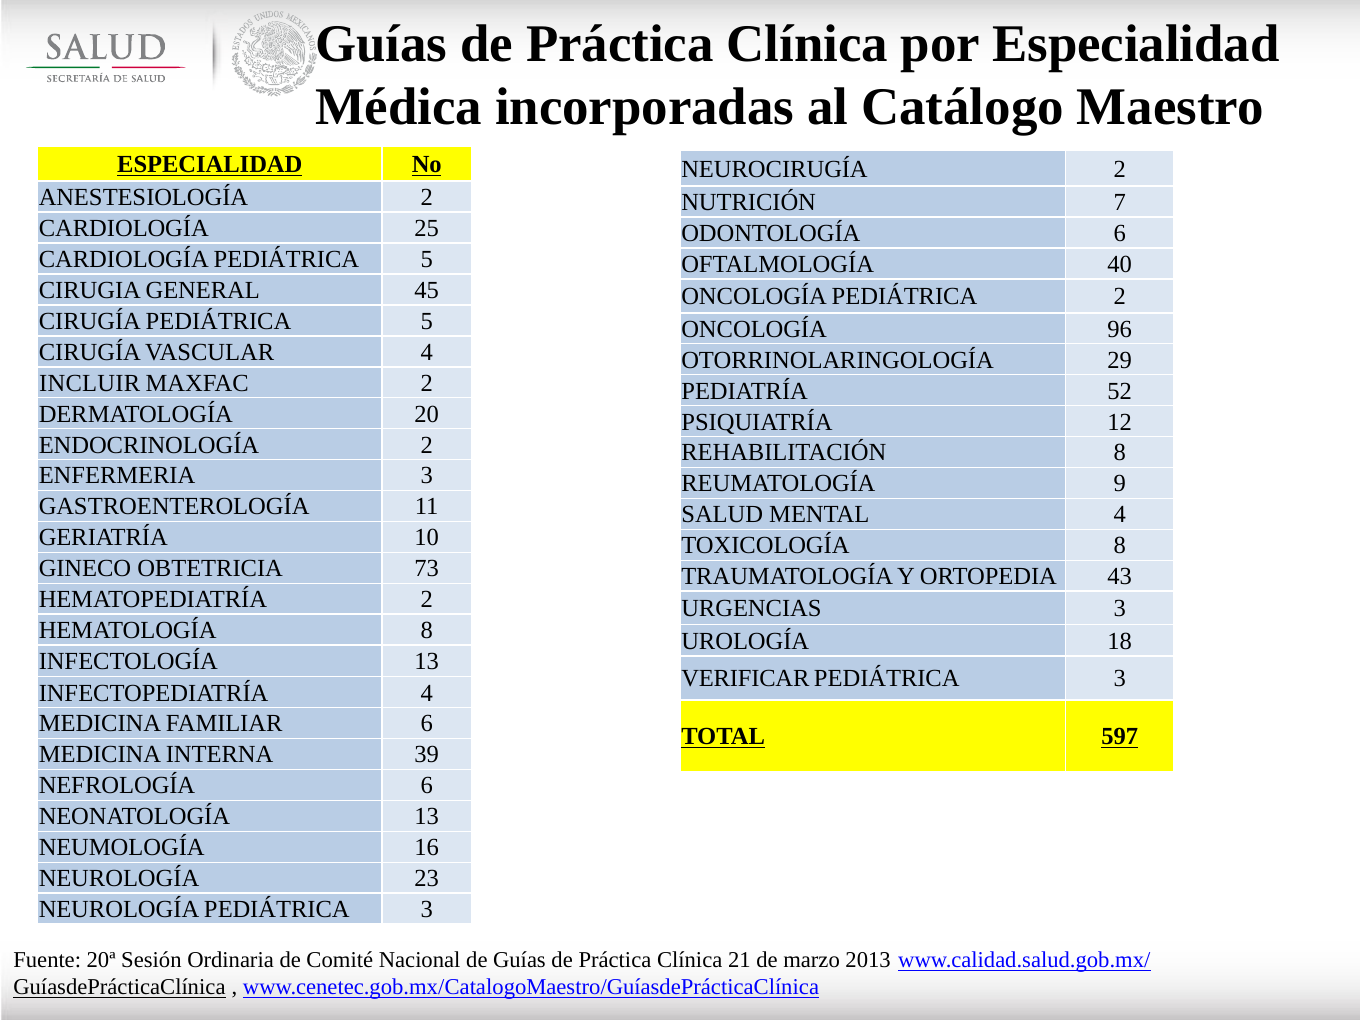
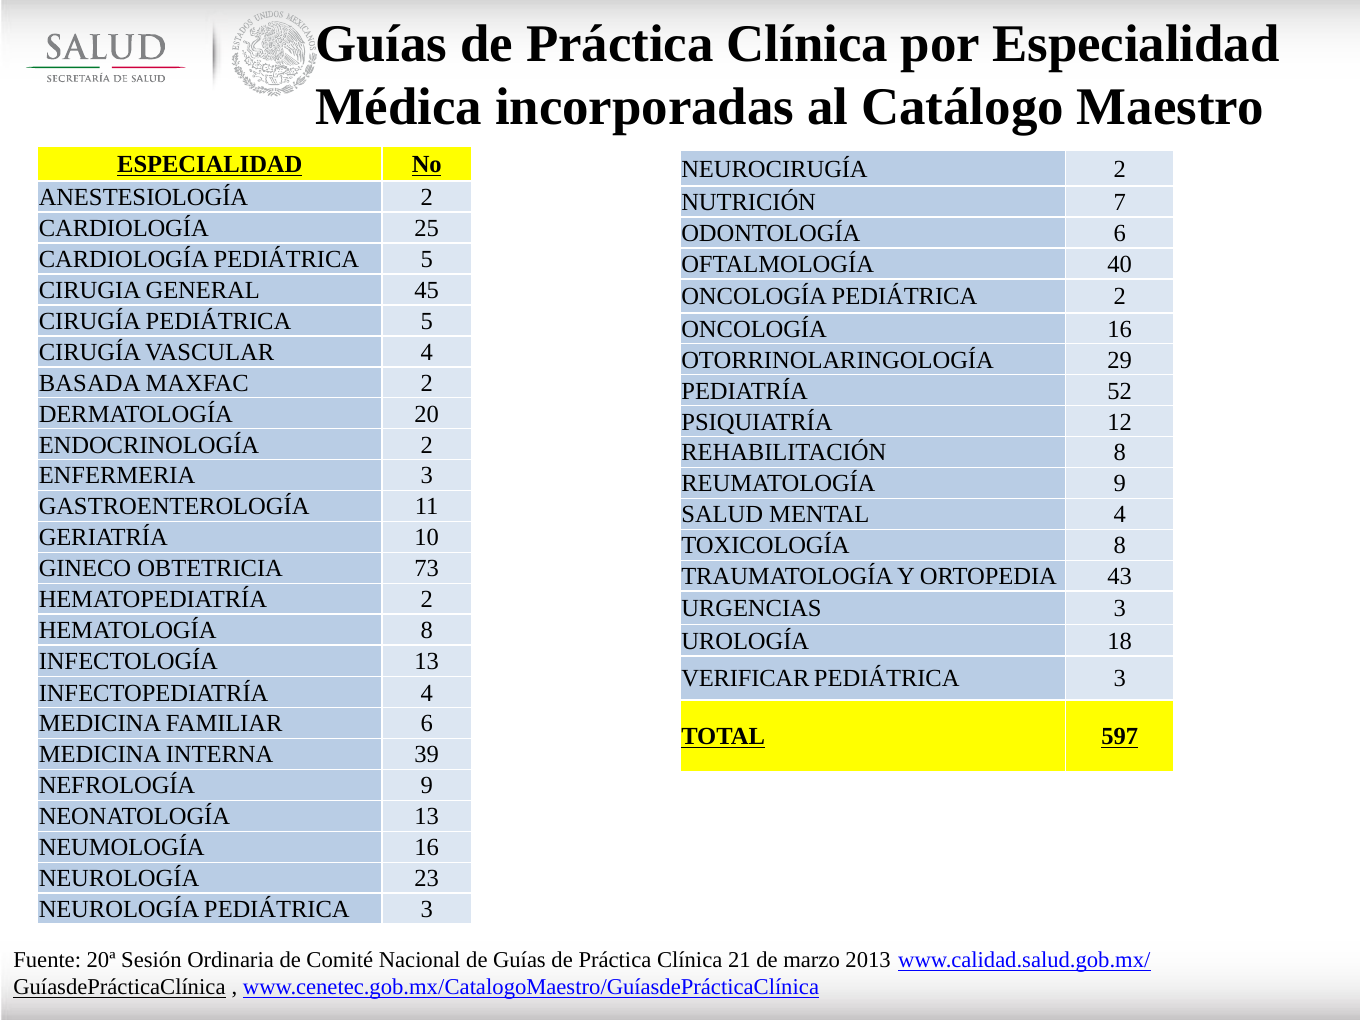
ONCOLOGÍA 96: 96 -> 16 (1120, 329)
INCLUIR: INCLUIR -> BASADA (90, 383)
NEFROLOGÍA 6: 6 -> 9 (427, 786)
